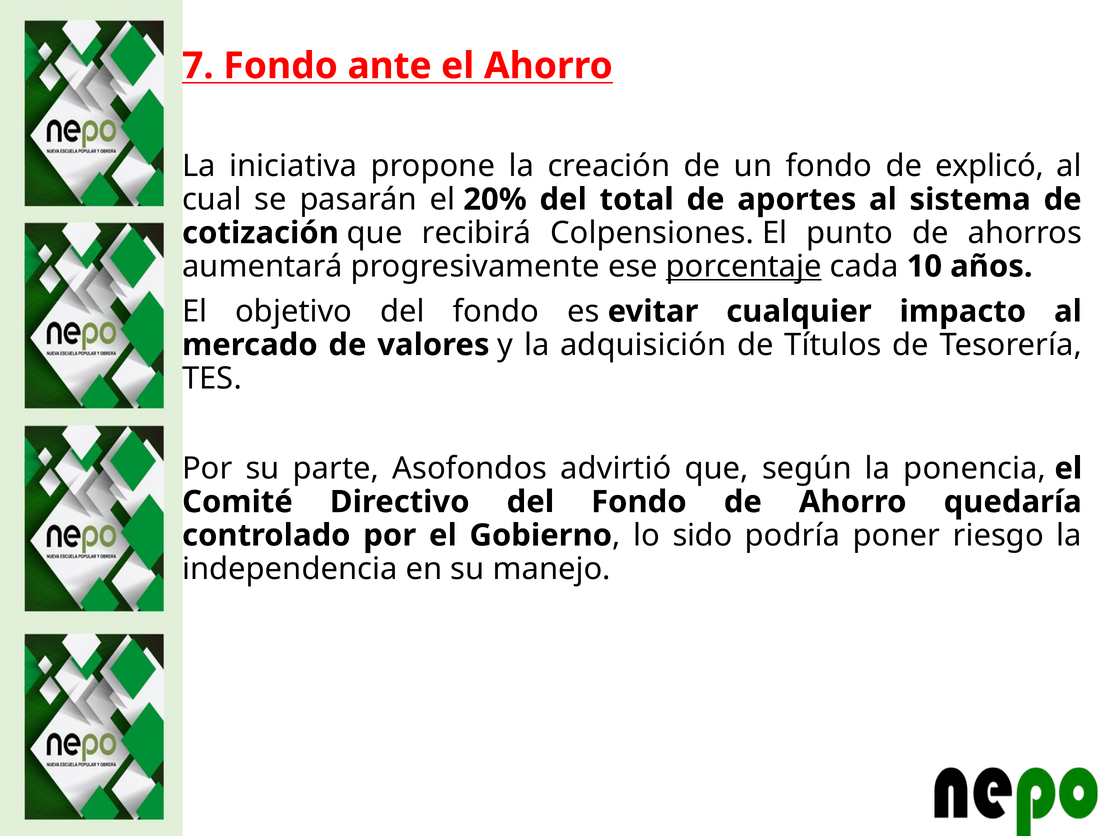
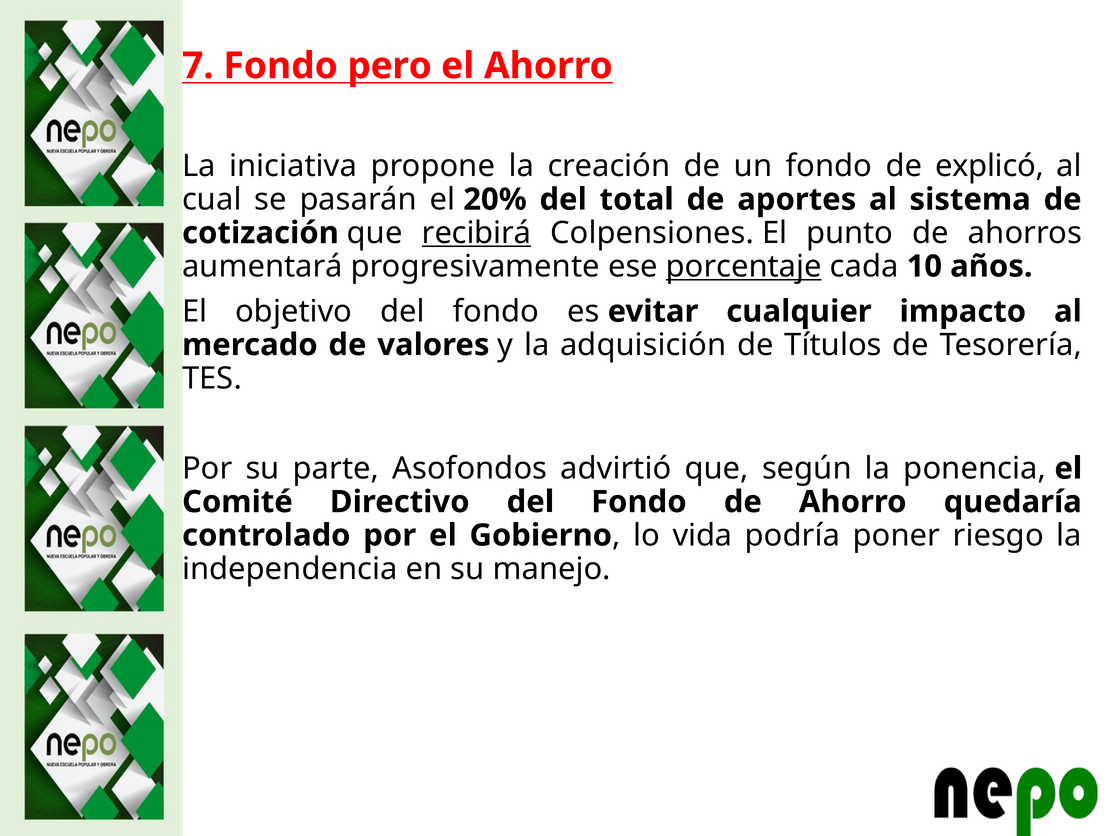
ante: ante -> pero (390, 66)
recibirá underline: none -> present (477, 233)
sido: sido -> vida (703, 536)
